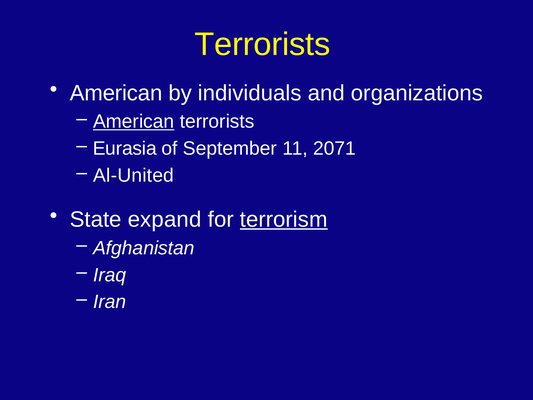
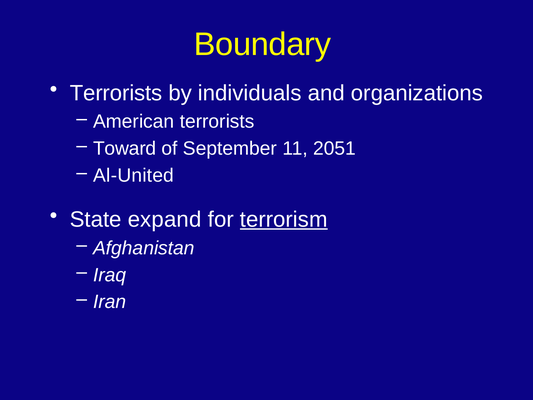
Terrorists: Terrorists -> Boundary (262, 44)
American: American -> Terrorists (116, 93)
American underline: present -> none (134, 122)
Eurasia: Eurasia -> Toward (125, 148)
2071: 2071 -> 2051 (334, 148)
